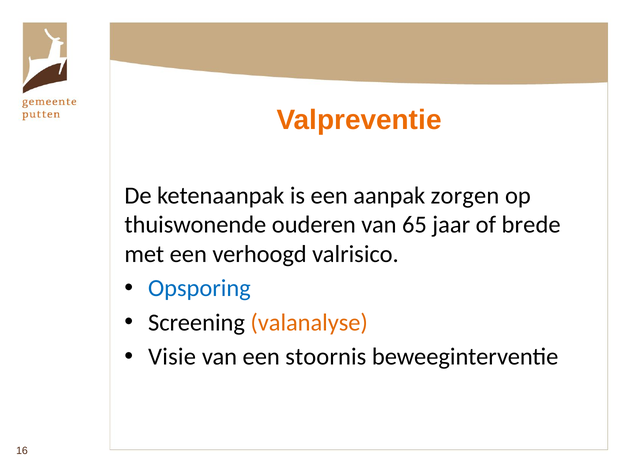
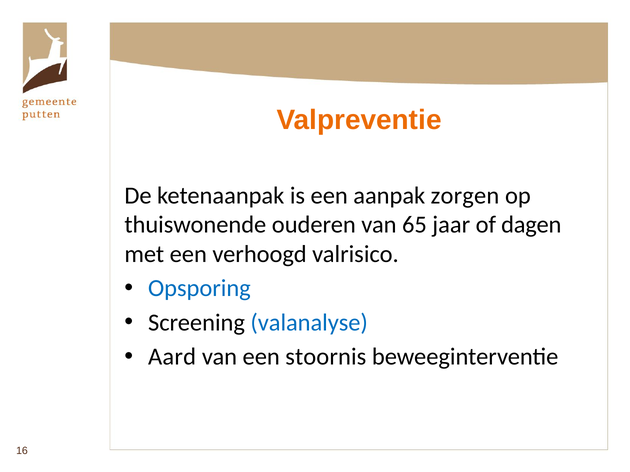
brede: brede -> dagen (531, 225)
valanalyse colour: orange -> blue (309, 323)
Visie: Visie -> Aard (172, 357)
